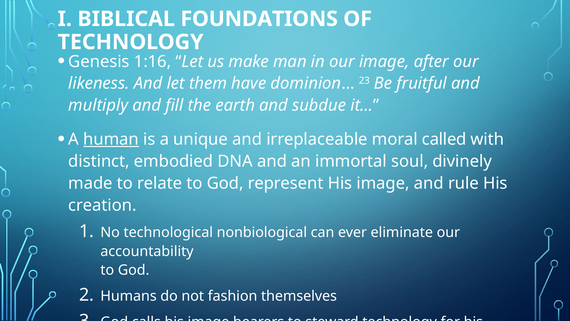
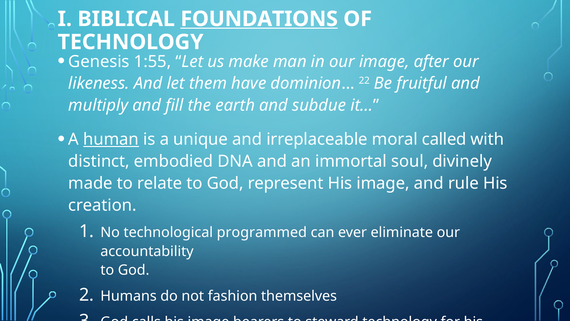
FOUNDATIONS underline: none -> present (259, 19)
1:16: 1:16 -> 1:55 (153, 61)
23: 23 -> 22 (364, 81)
nonbiological: nonbiological -> programmed (262, 232)
